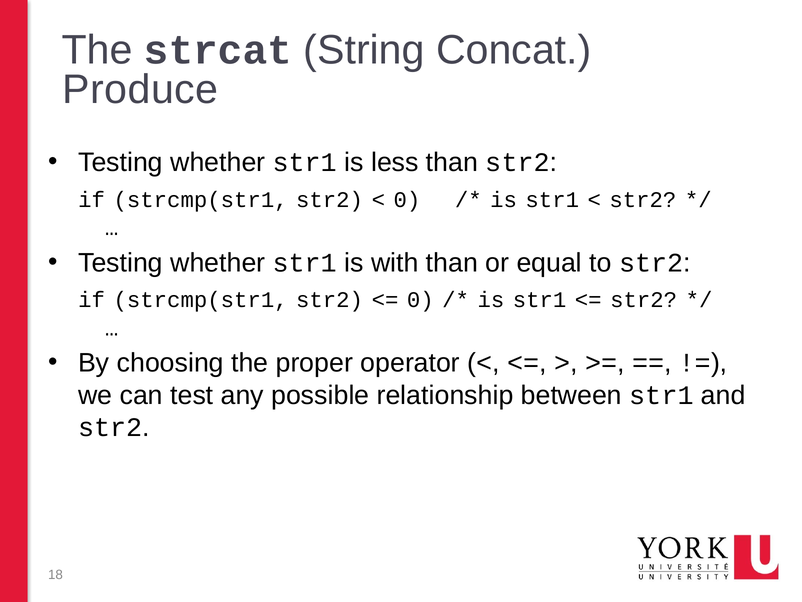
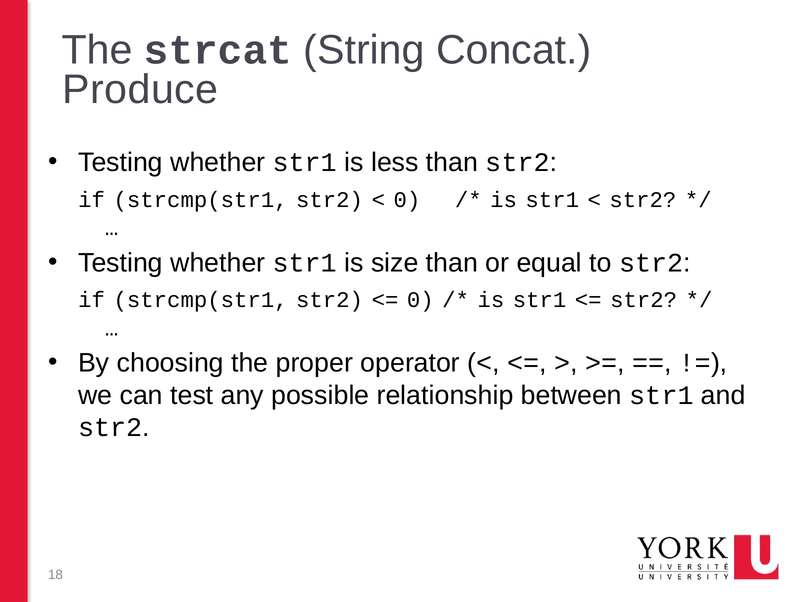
with: with -> size (395, 263)
